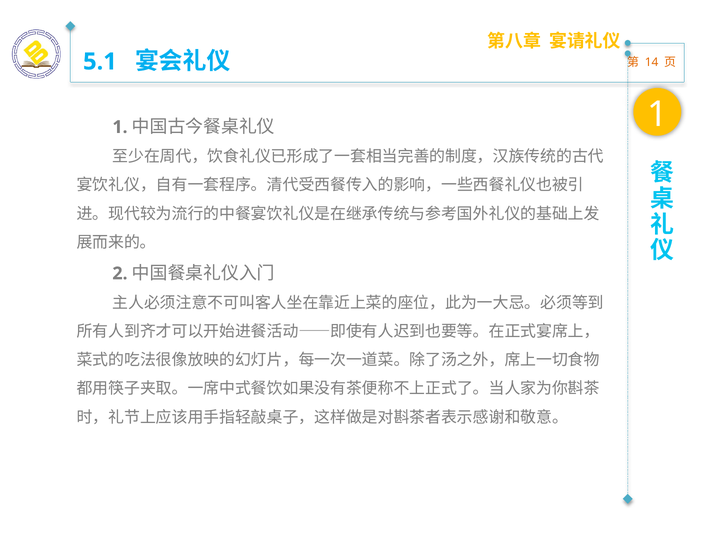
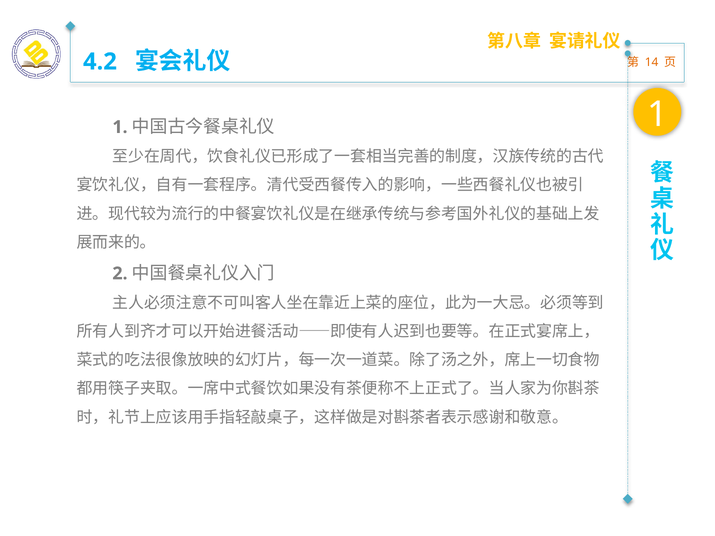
5.1: 5.1 -> 4.2 (100, 62)
